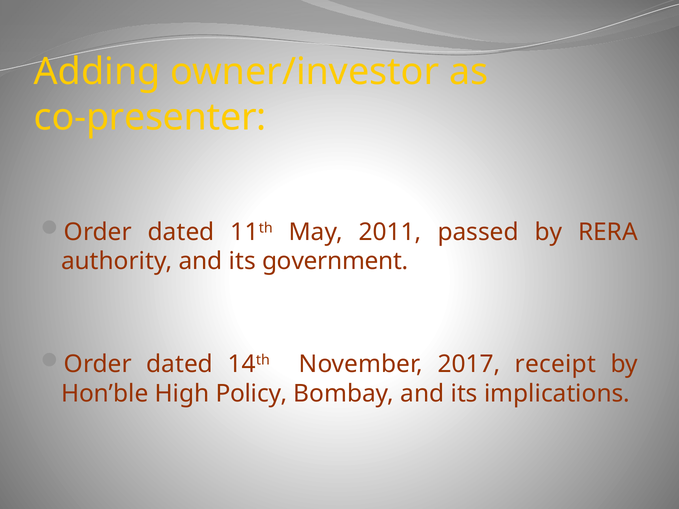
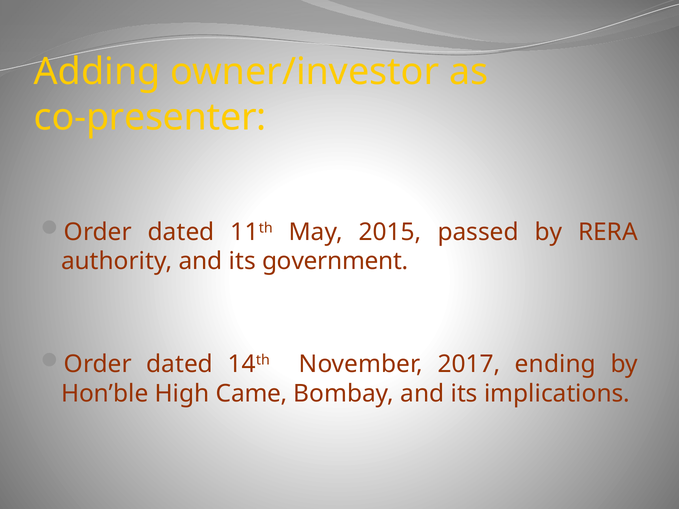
2011: 2011 -> 2015 (390, 232)
receipt: receipt -> ending (555, 364)
Policy: Policy -> Came (252, 394)
